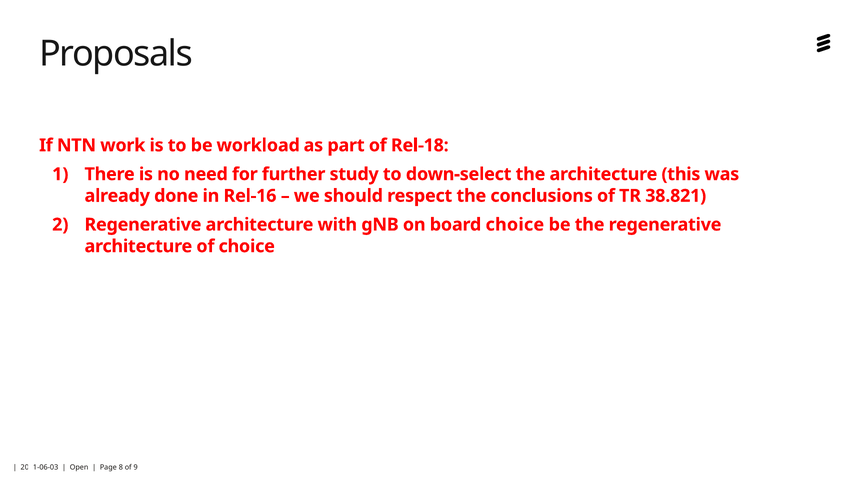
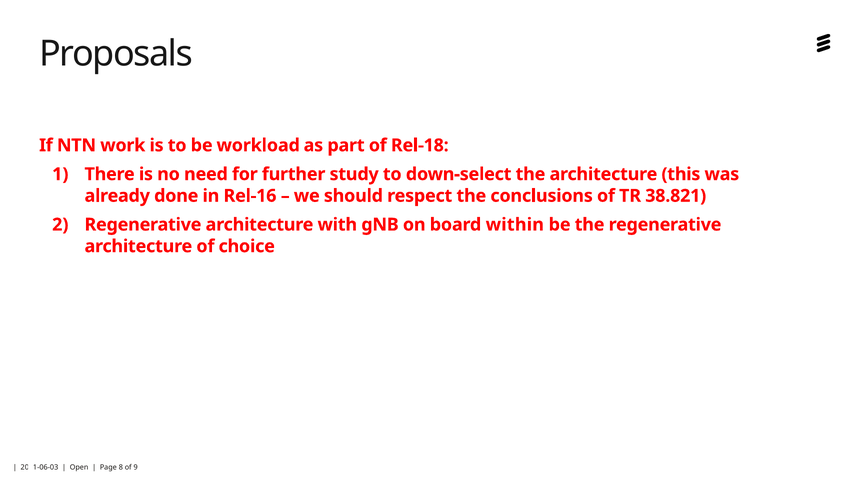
board choice: choice -> within (515, 225)
